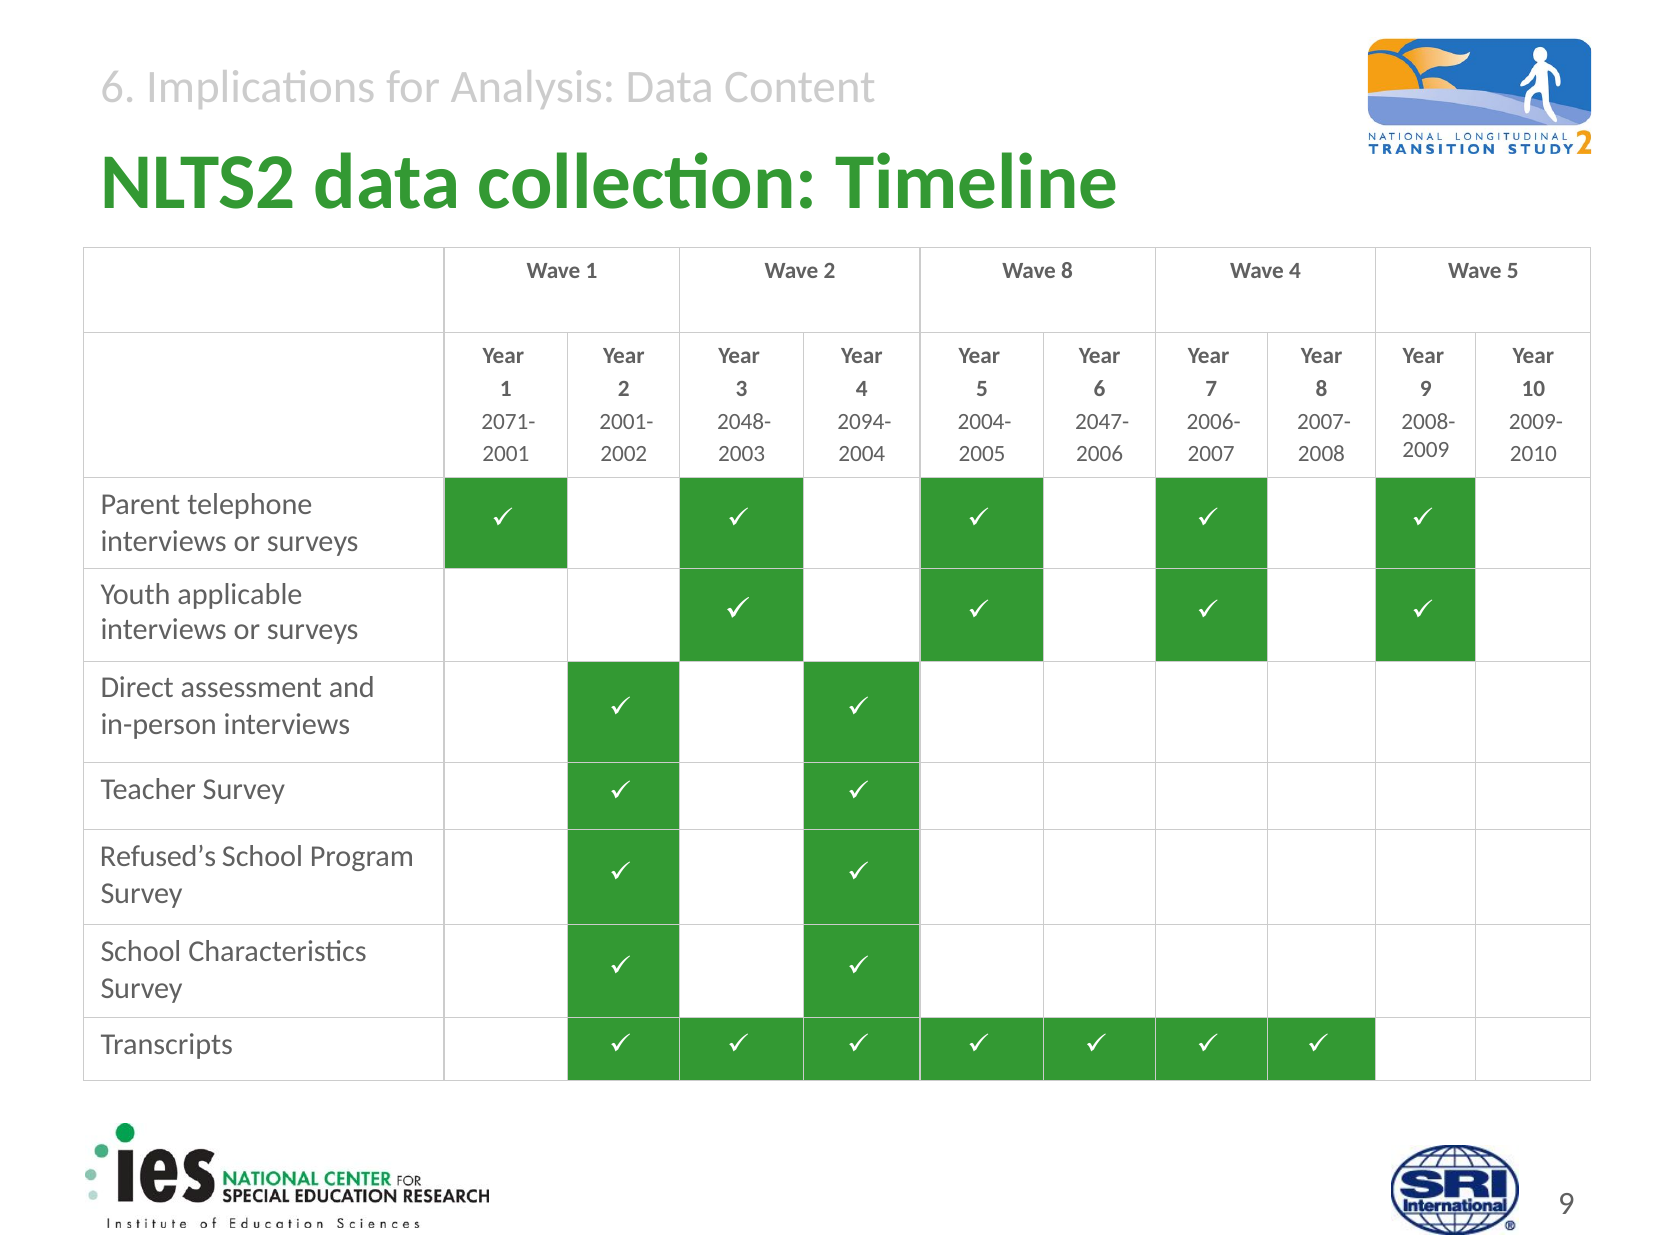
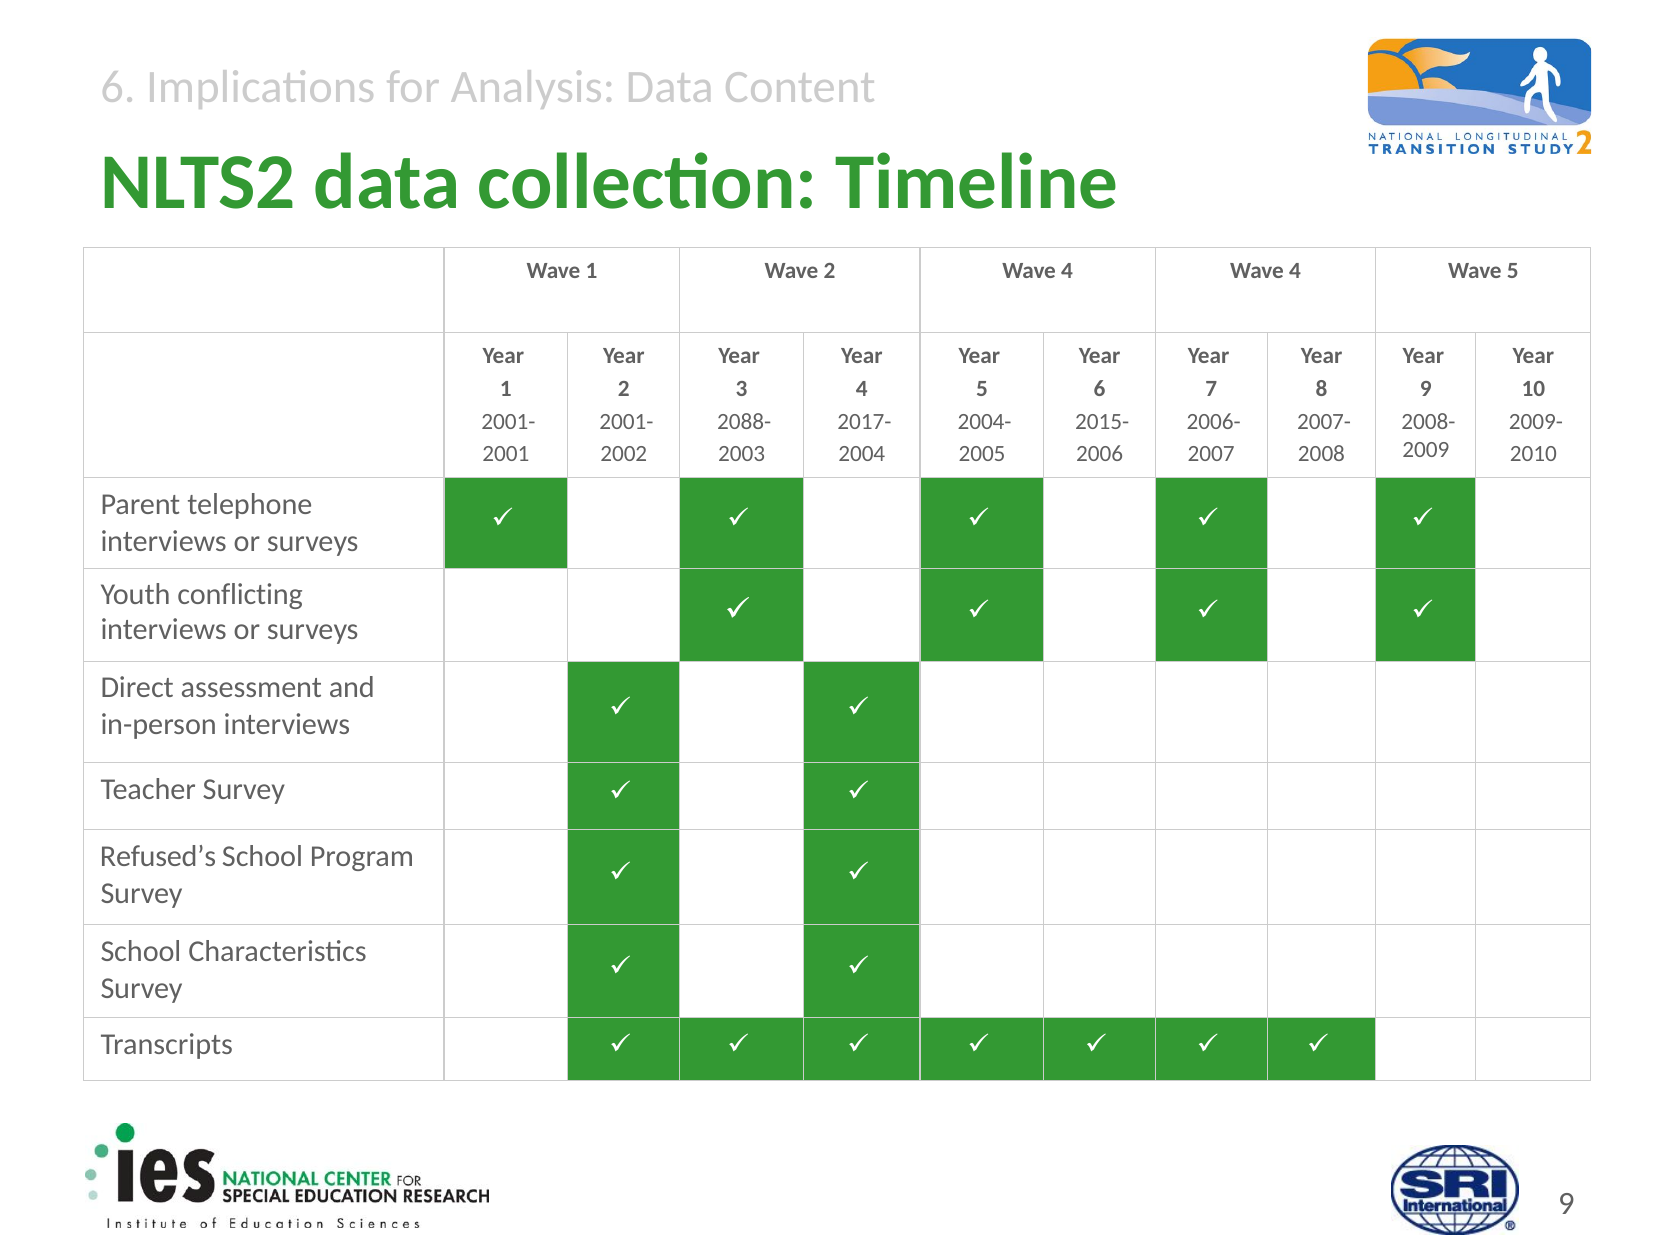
2 Wave 8: 8 -> 4 (1067, 271)
2071-: 2071- -> 2001- (508, 421)
2048-: 2048- -> 2088- (744, 421)
2094-: 2094- -> 2017- (864, 421)
2047-: 2047- -> 2015- (1102, 421)
applicable: applicable -> conflicting (240, 595)
